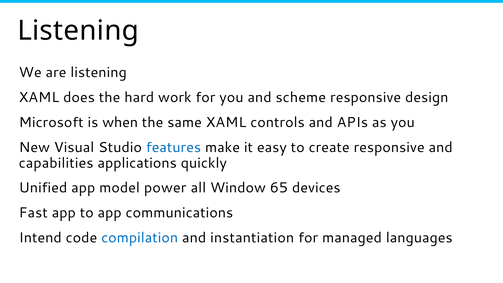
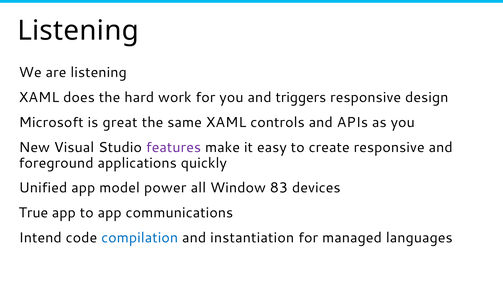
scheme: scheme -> triggers (301, 97)
when: when -> great (120, 122)
features colour: blue -> purple (173, 147)
capabilities: capabilities -> foreground (56, 163)
65: 65 -> 83 (279, 188)
Fast: Fast -> True (33, 213)
